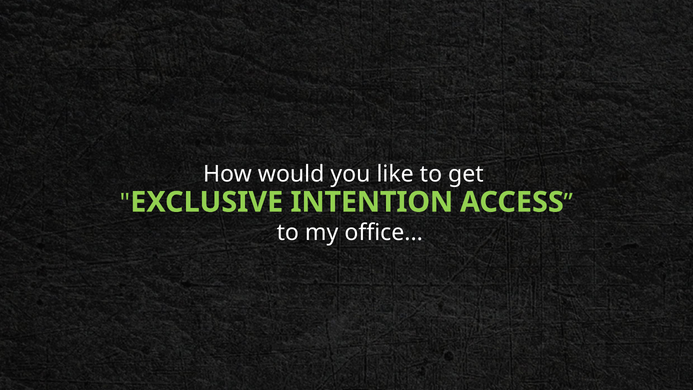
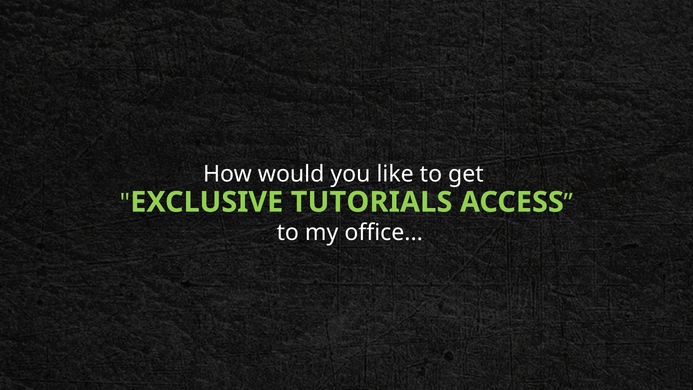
INTENTION: INTENTION -> TUTORIALS (372, 202)
